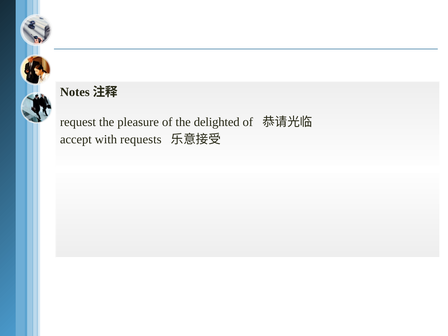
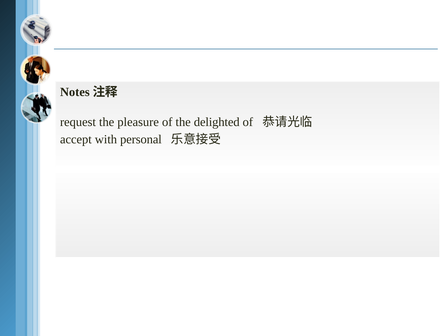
requests: requests -> personal (141, 140)
